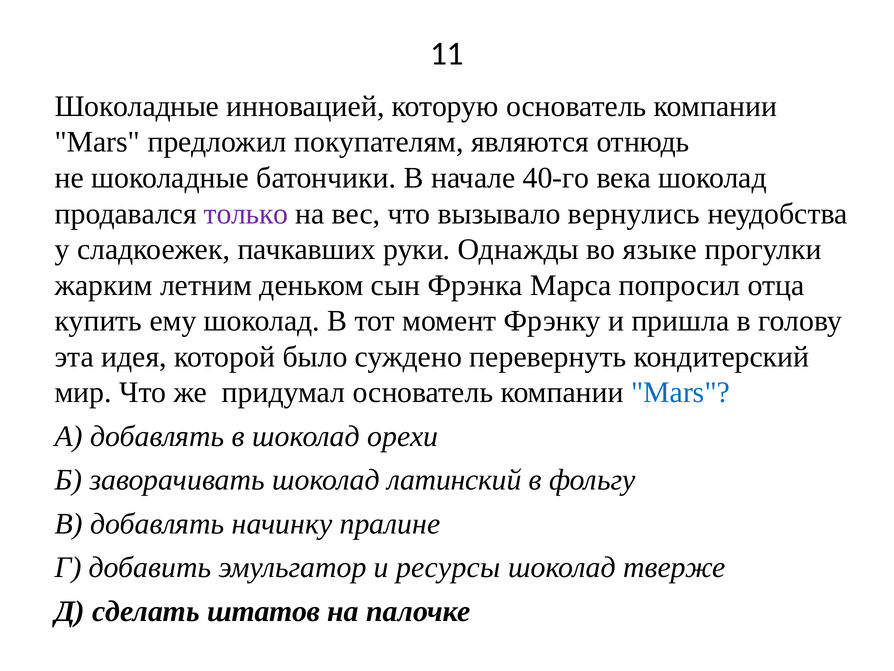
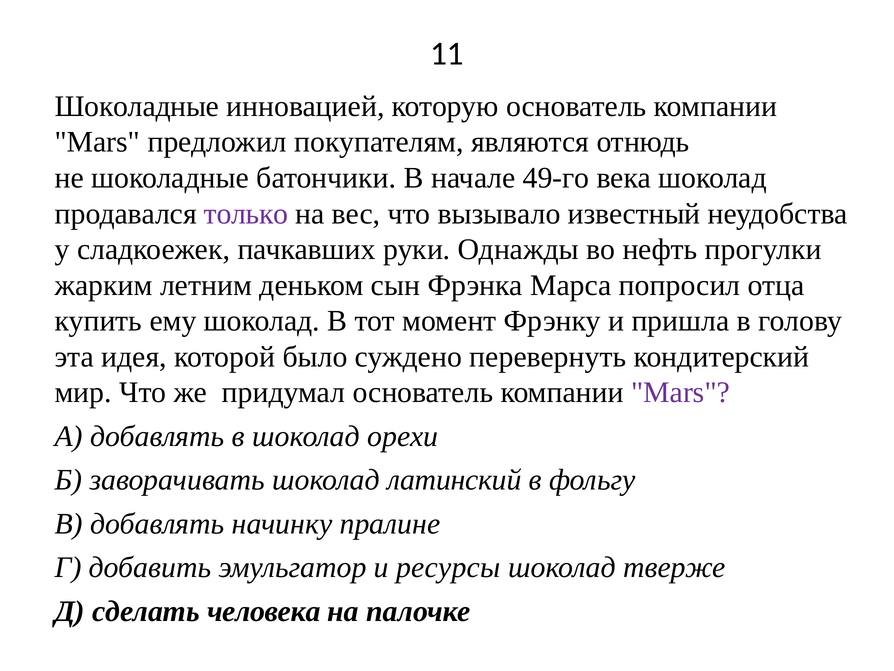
40-го: 40-го -> 49-го (556, 178)
вернулись: вернулись -> известный (634, 214)
языке: языке -> нефть (660, 249)
Mars colour: blue -> purple (681, 392)
штатов: штатов -> человека (264, 611)
